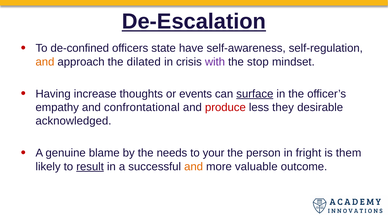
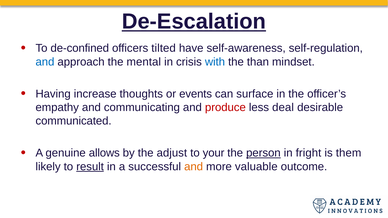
state: state -> tilted (164, 48)
and colour: orange -> blue (45, 62)
dilated: dilated -> mental (144, 62)
with colour: purple -> blue (215, 62)
stop: stop -> than (258, 62)
surface underline: present -> none (255, 94)
confrontational: confrontational -> communicating (142, 108)
they: they -> deal (283, 108)
acknowledged: acknowledged -> communicated (74, 121)
blame: blame -> allows (104, 153)
needs: needs -> adjust (172, 153)
person underline: none -> present (263, 153)
